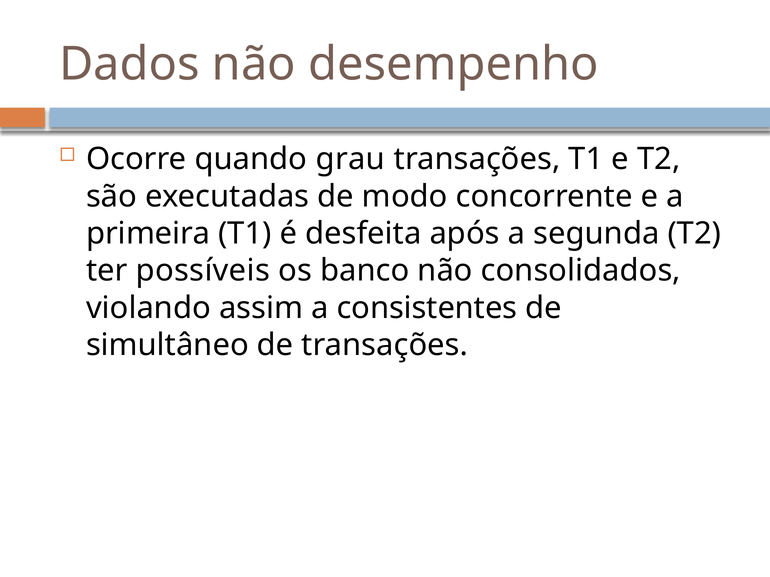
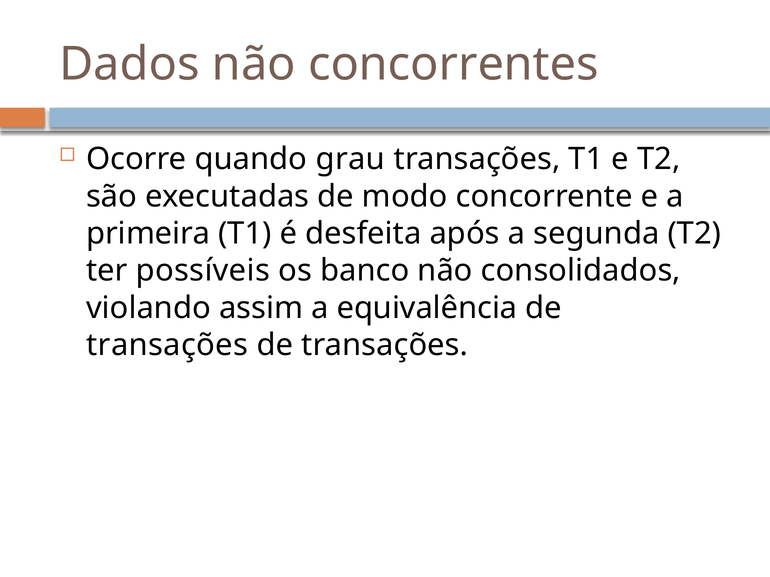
desempenho: desempenho -> concorrentes (453, 64)
consistentes: consistentes -> equivalência (427, 308)
simultâneo: simultâneo -> transações (167, 345)
